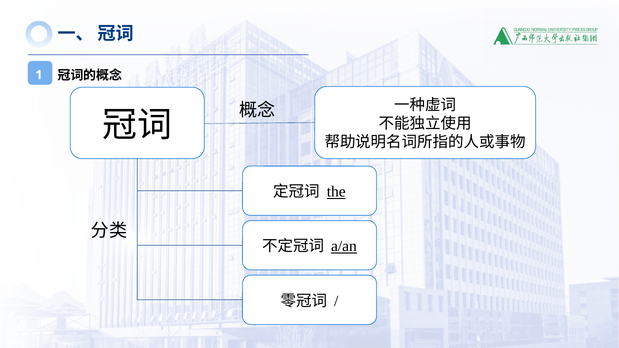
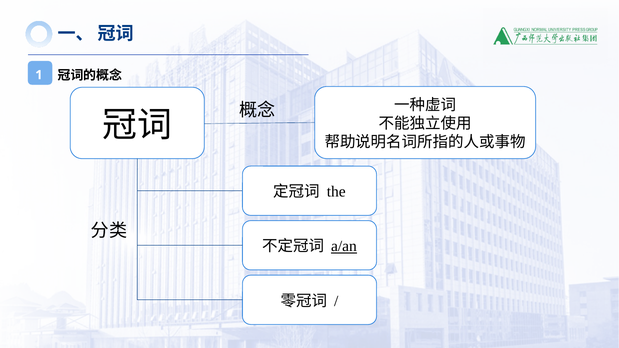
the underline: present -> none (336, 192)
